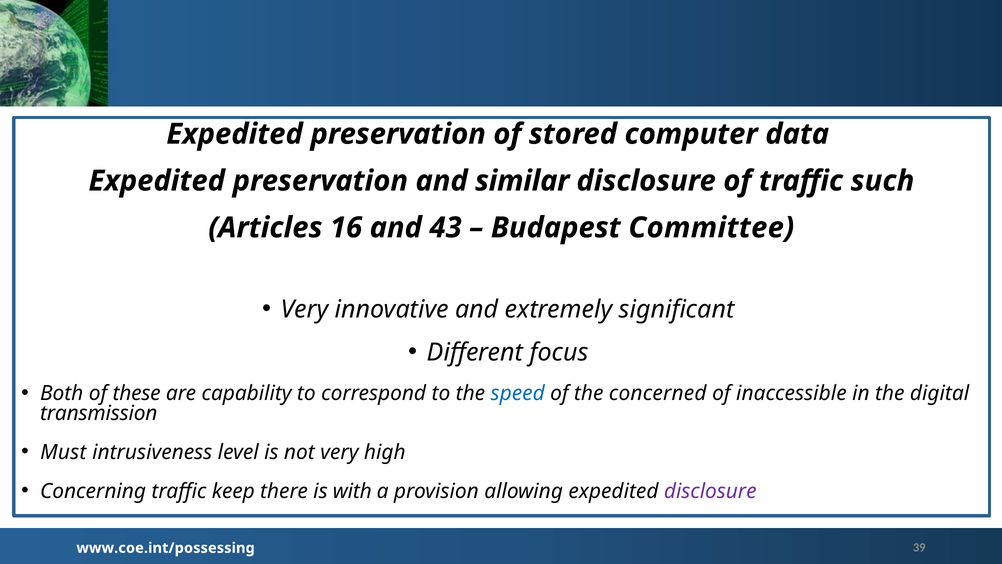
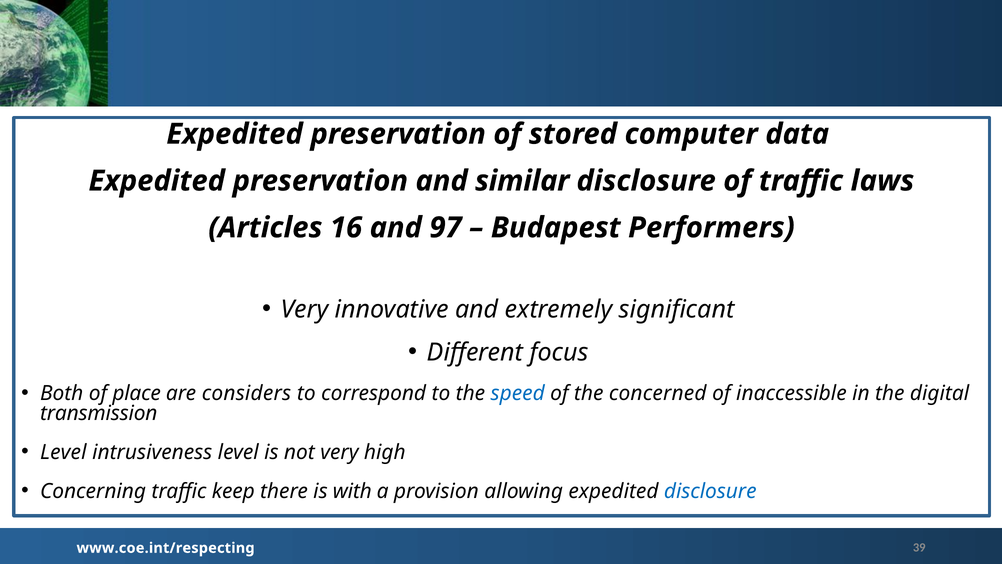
such: such -> laws (882, 181)
43: 43 -> 97 (446, 228)
Committee: Committee -> Performers (711, 228)
these: these -> place (137, 393)
capability: capability -> considers (246, 393)
Must: Must -> Level (63, 452)
disclosure colour: purple -> blue (710, 491)
www.coe.int/possessing: www.coe.int/possessing -> www.coe.int/respecting (166, 548)
